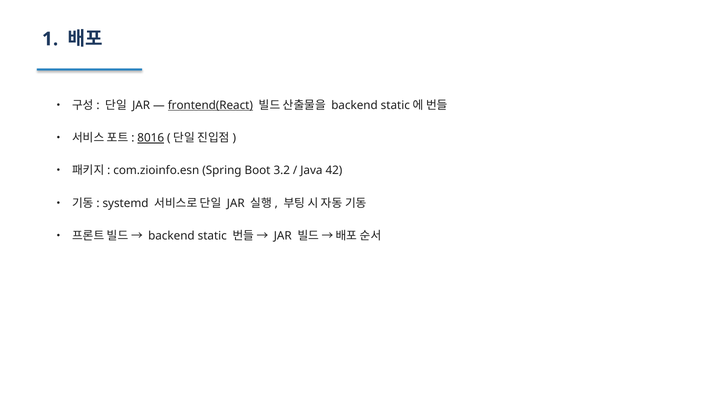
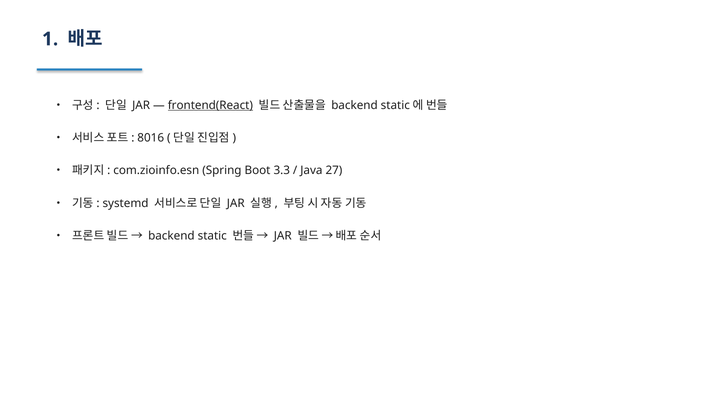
8016 underline: present -> none (151, 138)
3.2: 3.2 -> 3.3 (282, 170)
42: 42 -> 27 (334, 170)
